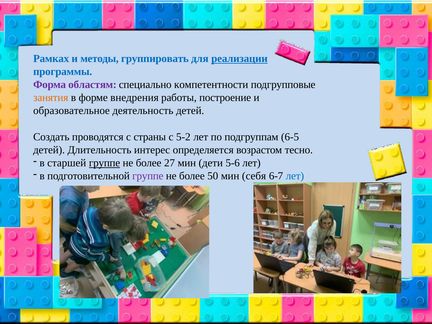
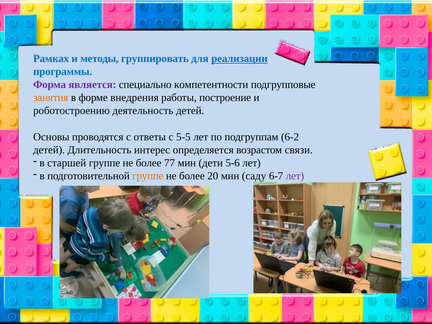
областям: областям -> является (92, 85)
образовательное: образовательное -> роботостроению (71, 111)
Создать: Создать -> Основы (51, 137)
страны: страны -> ответы (150, 137)
5-2: 5-2 -> 5-5 (183, 137)
6-5: 6-5 -> 6-2 (290, 137)
тесно: тесно -> связи (299, 150)
группе underline: present -> none (105, 163)
27: 27 -> 77 (170, 163)
группе colour: purple -> orange (148, 176)
50: 50 -> 20 (213, 176)
себя: себя -> саду (254, 176)
лет colour: blue -> purple (295, 176)
